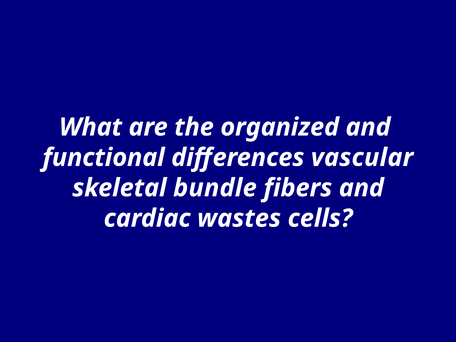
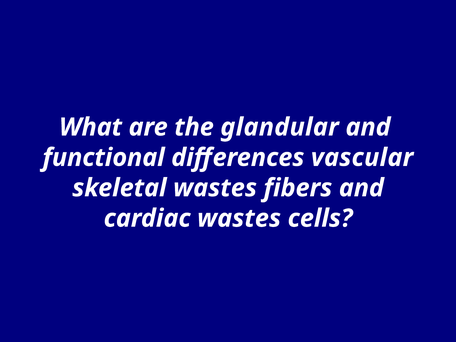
organized: organized -> glandular (280, 127)
skeletal bundle: bundle -> wastes (215, 188)
